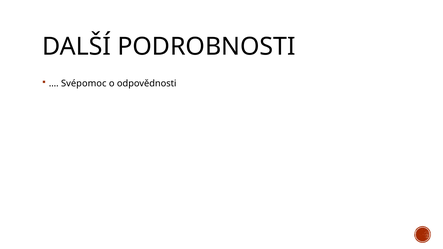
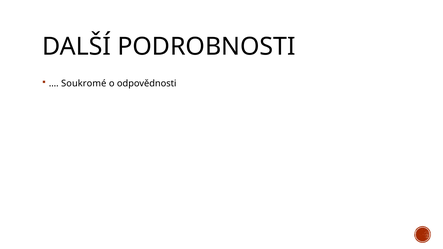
Svépomoc: Svépomoc -> Soukromé (84, 84)
